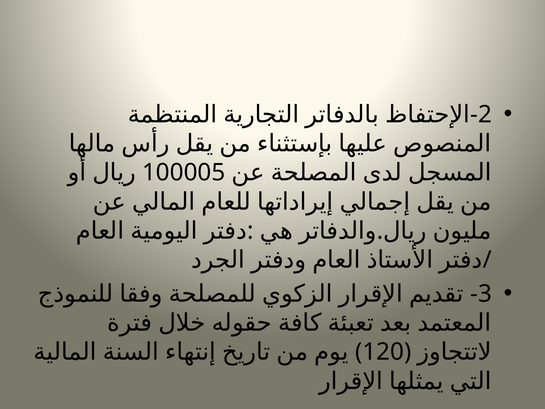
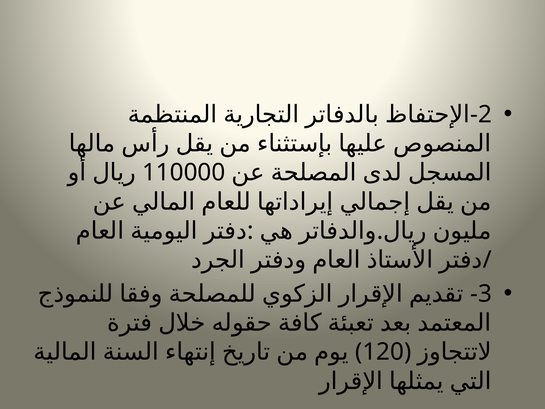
100005: 100005 -> 110000 (184, 172)
